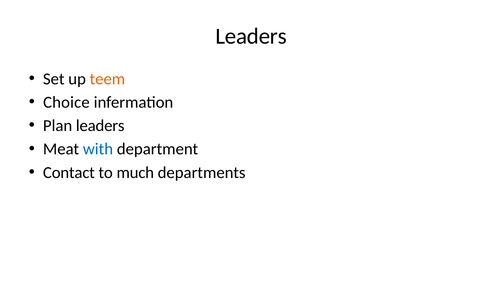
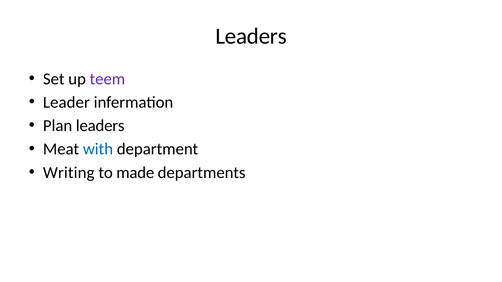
teem colour: orange -> purple (107, 79)
Choice: Choice -> Leader (66, 102)
Contact: Contact -> Writing (69, 173)
much: much -> made (135, 173)
